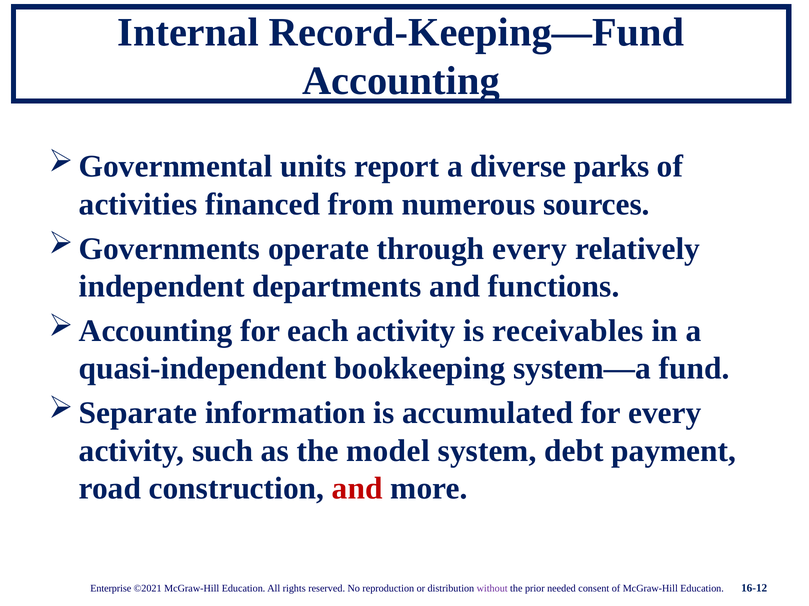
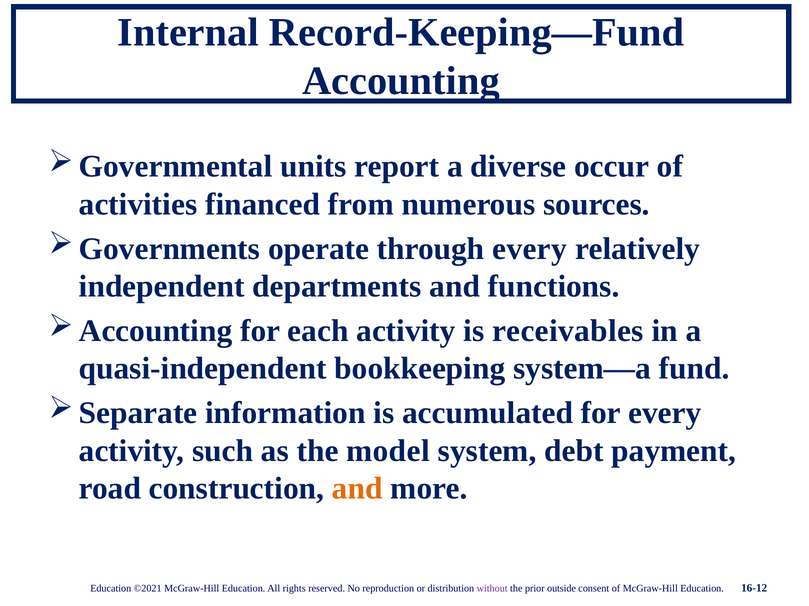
parks: parks -> occur (612, 167)
and colour: red -> orange (357, 489)
Enterprise: Enterprise -> Education (111, 589)
needed: needed -> outside (562, 589)
